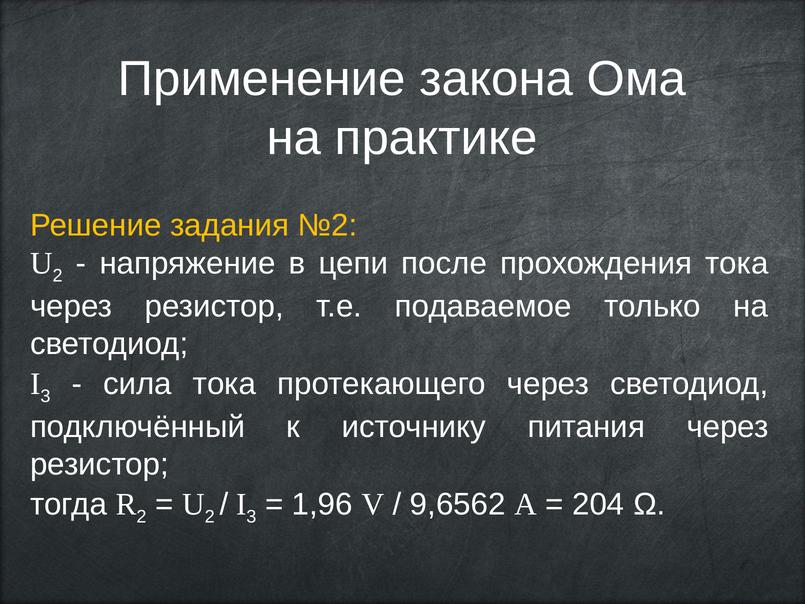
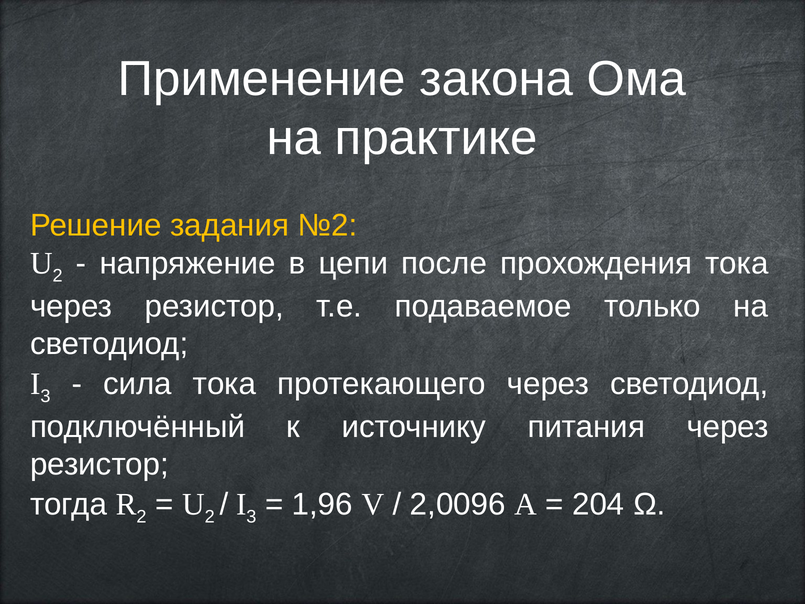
9,6562: 9,6562 -> 2,0096 (458, 504)
